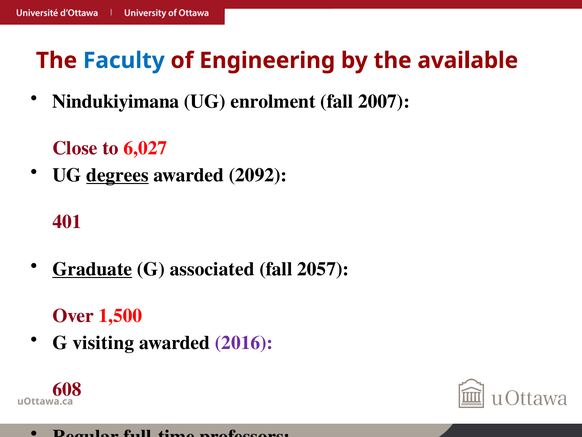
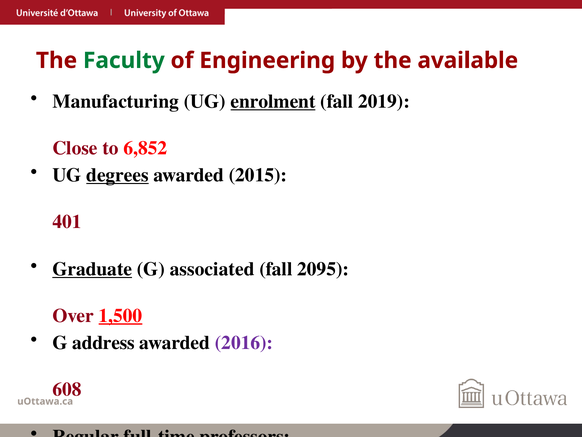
Faculty colour: blue -> green (124, 60)
Nindukiyimana: Nindukiyimana -> Manufacturing (116, 101)
enrolment underline: none -> present (273, 101)
2007: 2007 -> 2019 (384, 101)
6,027: 6,027 -> 6,852 (145, 148)
2092: 2092 -> 2015 (258, 175)
2057: 2057 -> 2095 (323, 269)
1,500 underline: none -> present (120, 315)
visiting: visiting -> address (104, 342)
